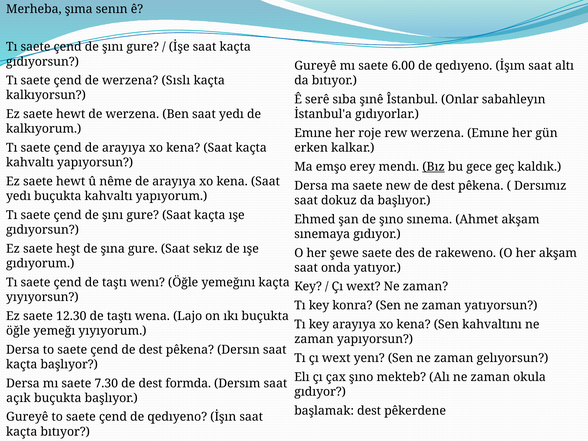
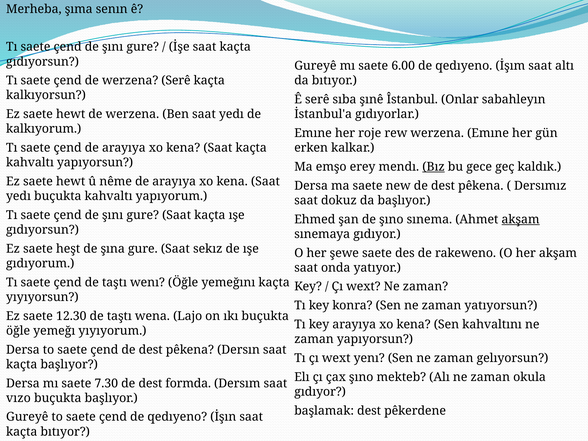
werzena Sıslı: Sıslı -> Serê (176, 81)
akşam underline: none -> present (521, 219)
açık: açık -> vızo (18, 398)
